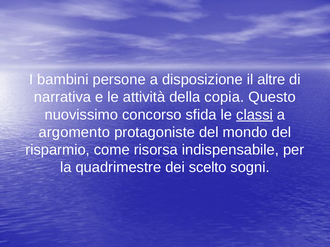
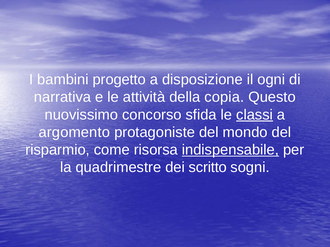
persone: persone -> progetto (119, 80)
altre: altre -> ogni (271, 80)
indispensabile underline: none -> present (230, 150)
scelto: scelto -> scritto (208, 168)
